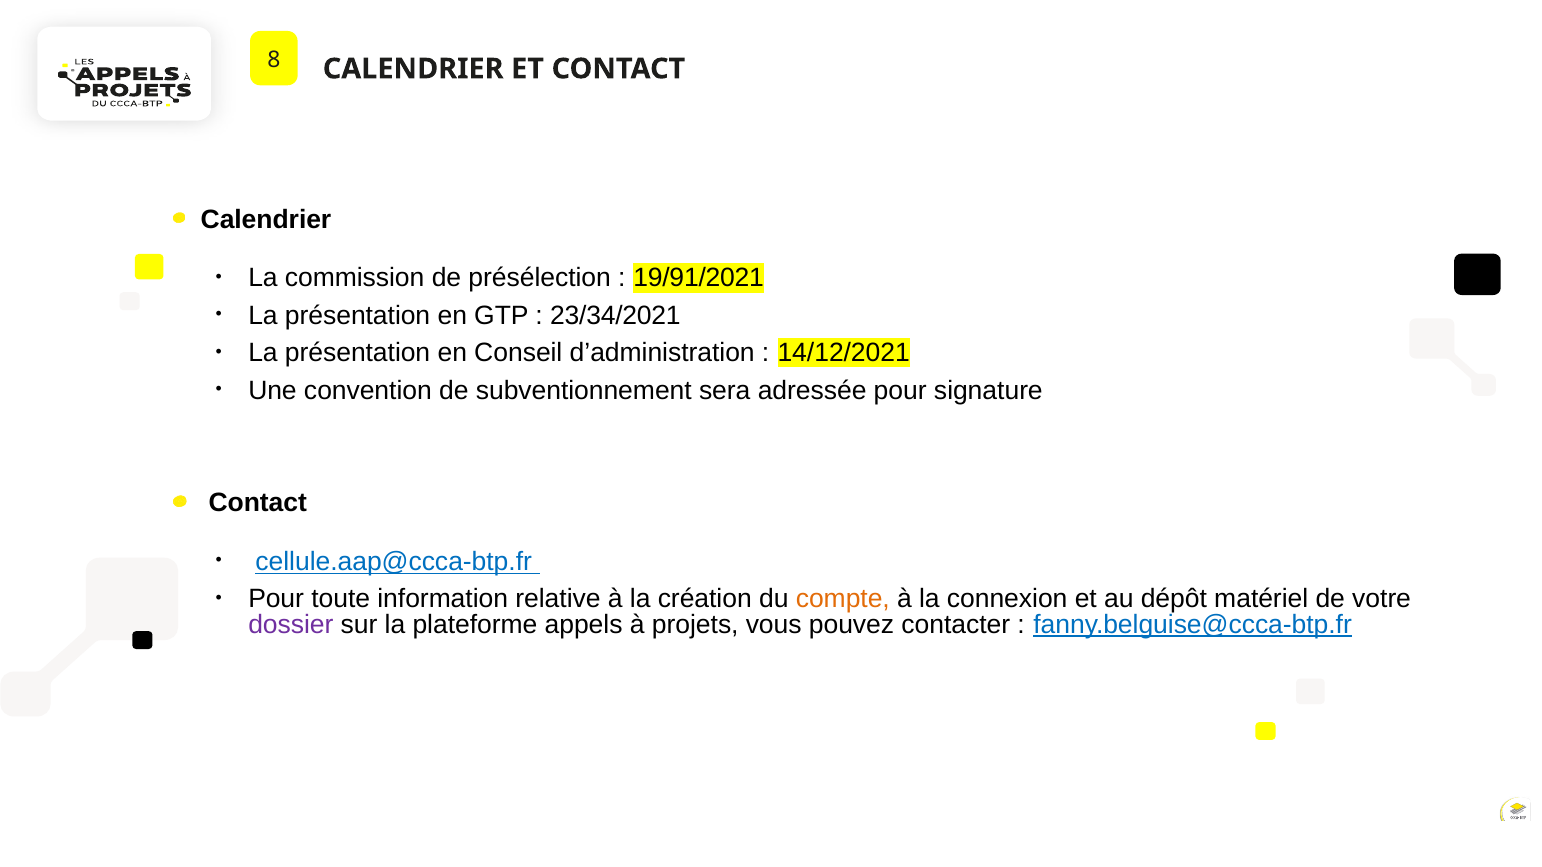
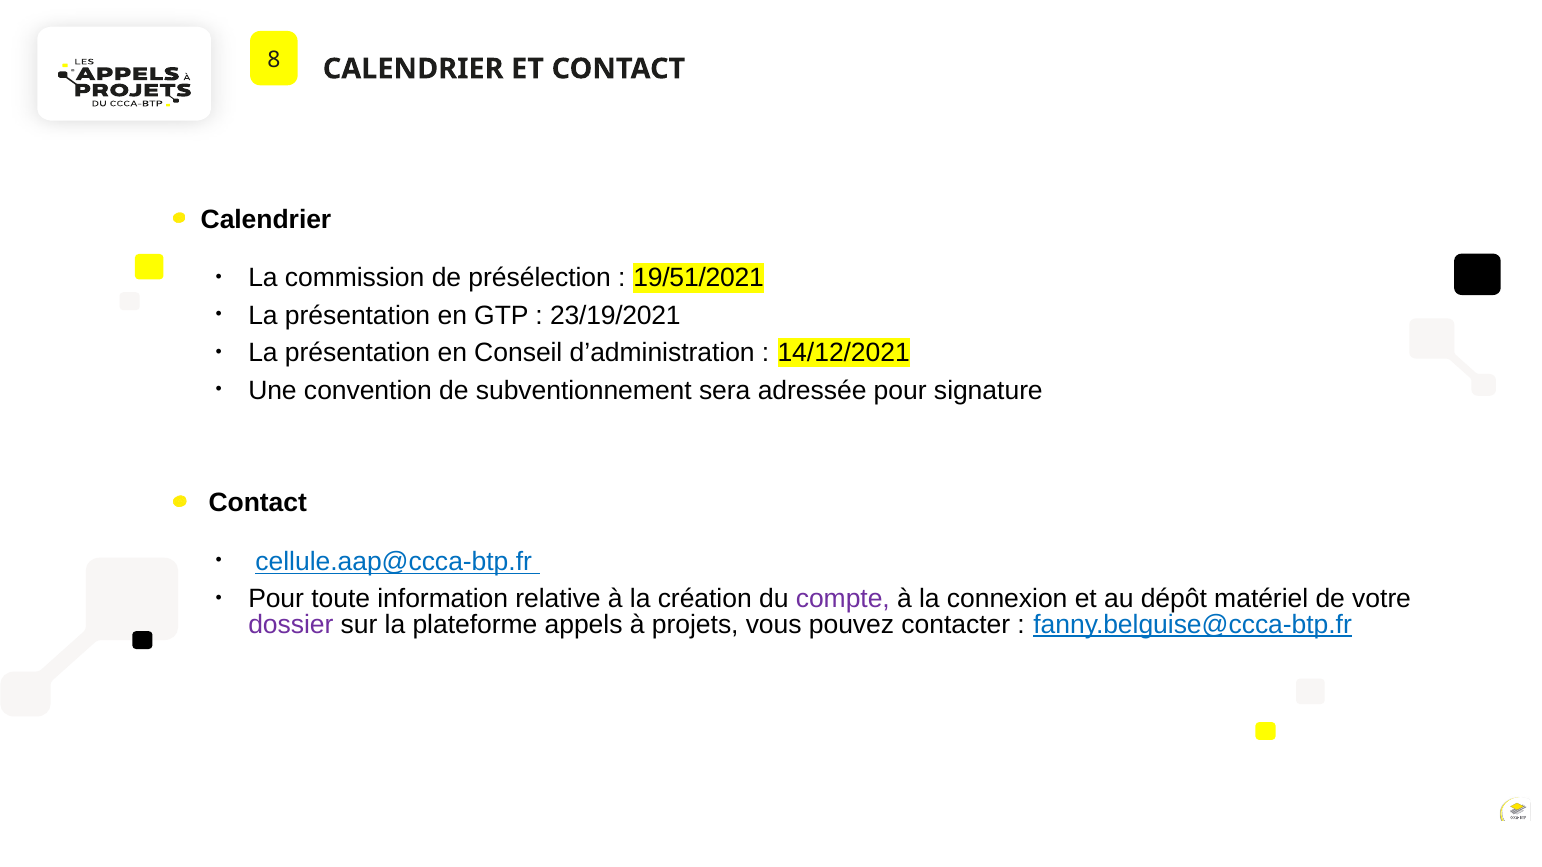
19/91/2021: 19/91/2021 -> 19/51/2021 (699, 278)
23/34/2021: 23/34/2021 -> 23/19/2021 (615, 316)
compte colour: orange -> purple (843, 599)
